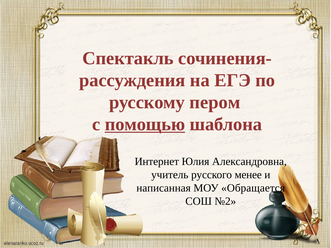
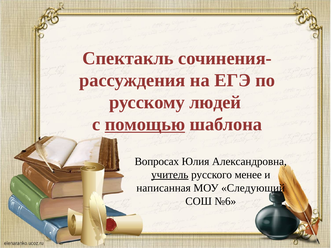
пером: пером -> людей (215, 102)
Интернет: Интернет -> Вопросах (157, 162)
учитель underline: none -> present (170, 175)
Обращается: Обращается -> Следующий (253, 188)
№2: №2 -> №6 (225, 201)
